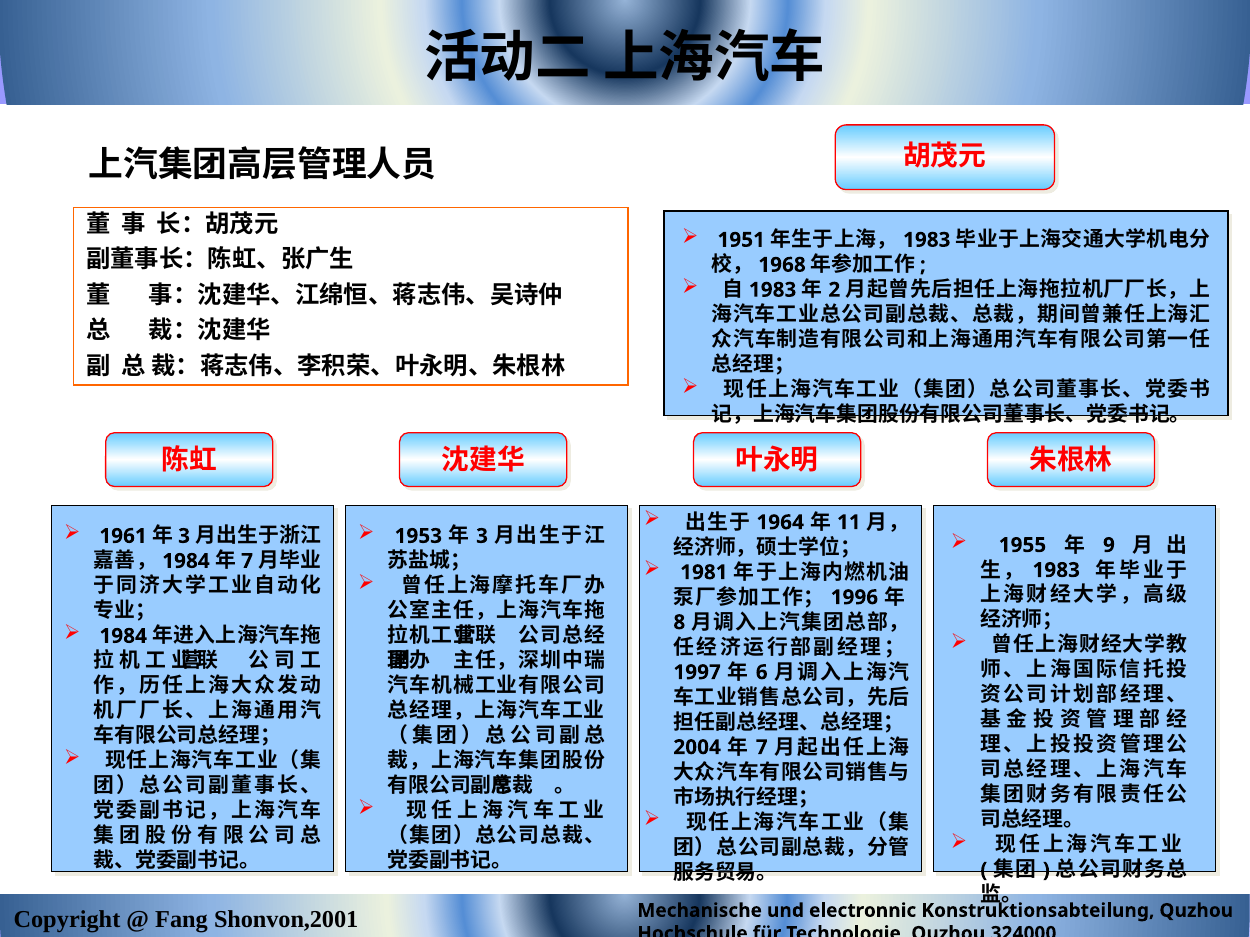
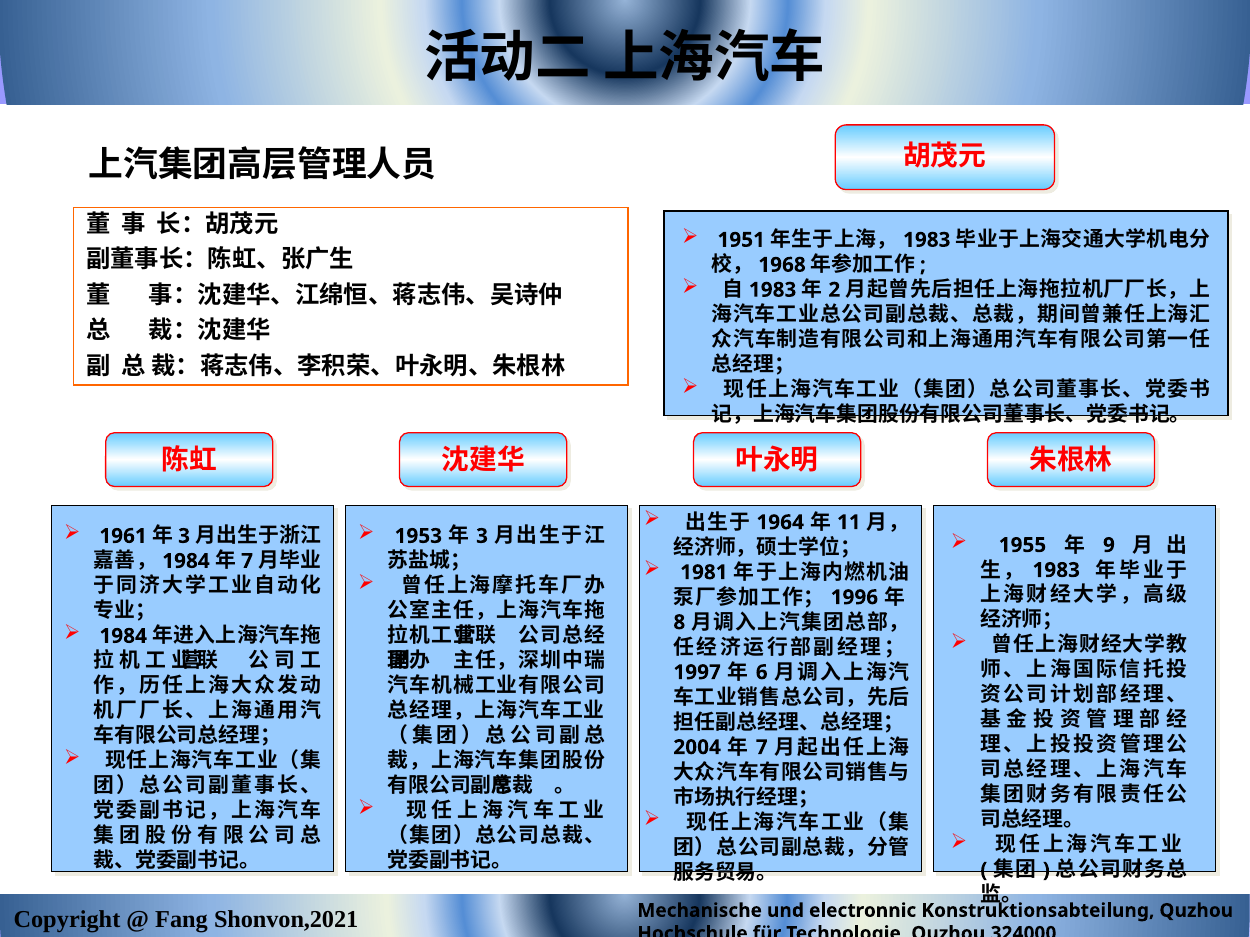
Shonvon,2001: Shonvon,2001 -> Shonvon,2021 (286, 920)
